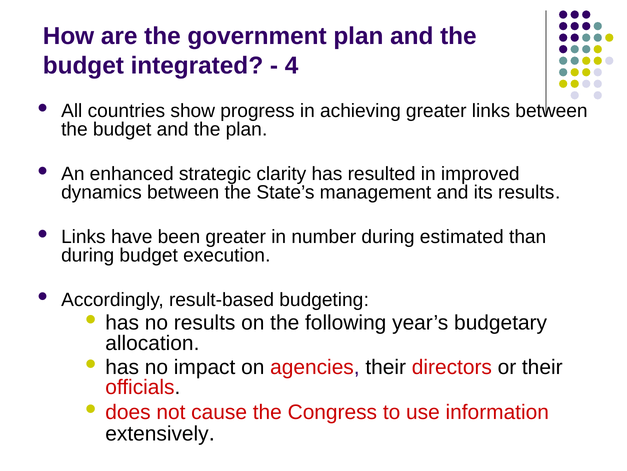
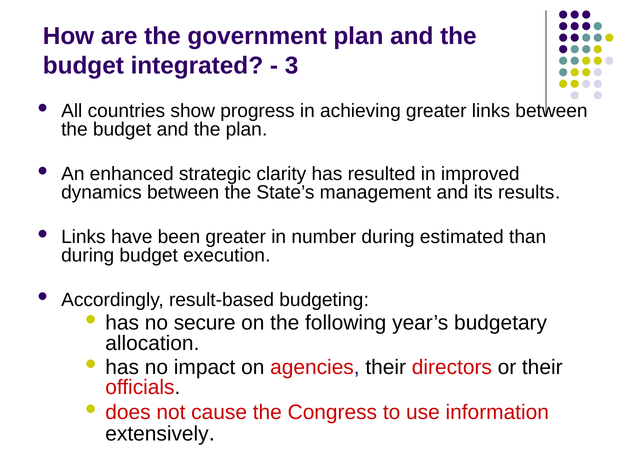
4: 4 -> 3 (292, 65)
no results: results -> secure (205, 323)
